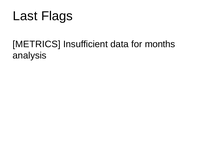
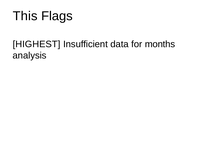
Last: Last -> This (25, 16)
METRICS: METRICS -> HIGHEST (37, 44)
